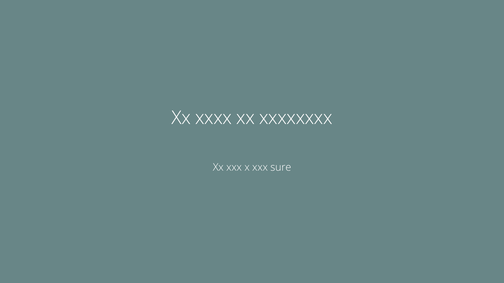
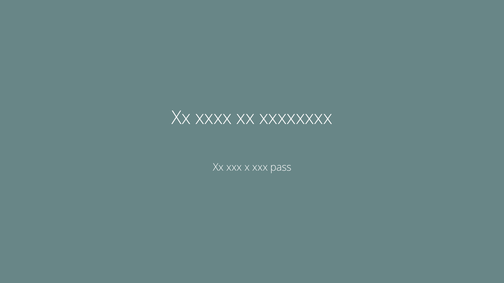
sure: sure -> pass (281, 168)
